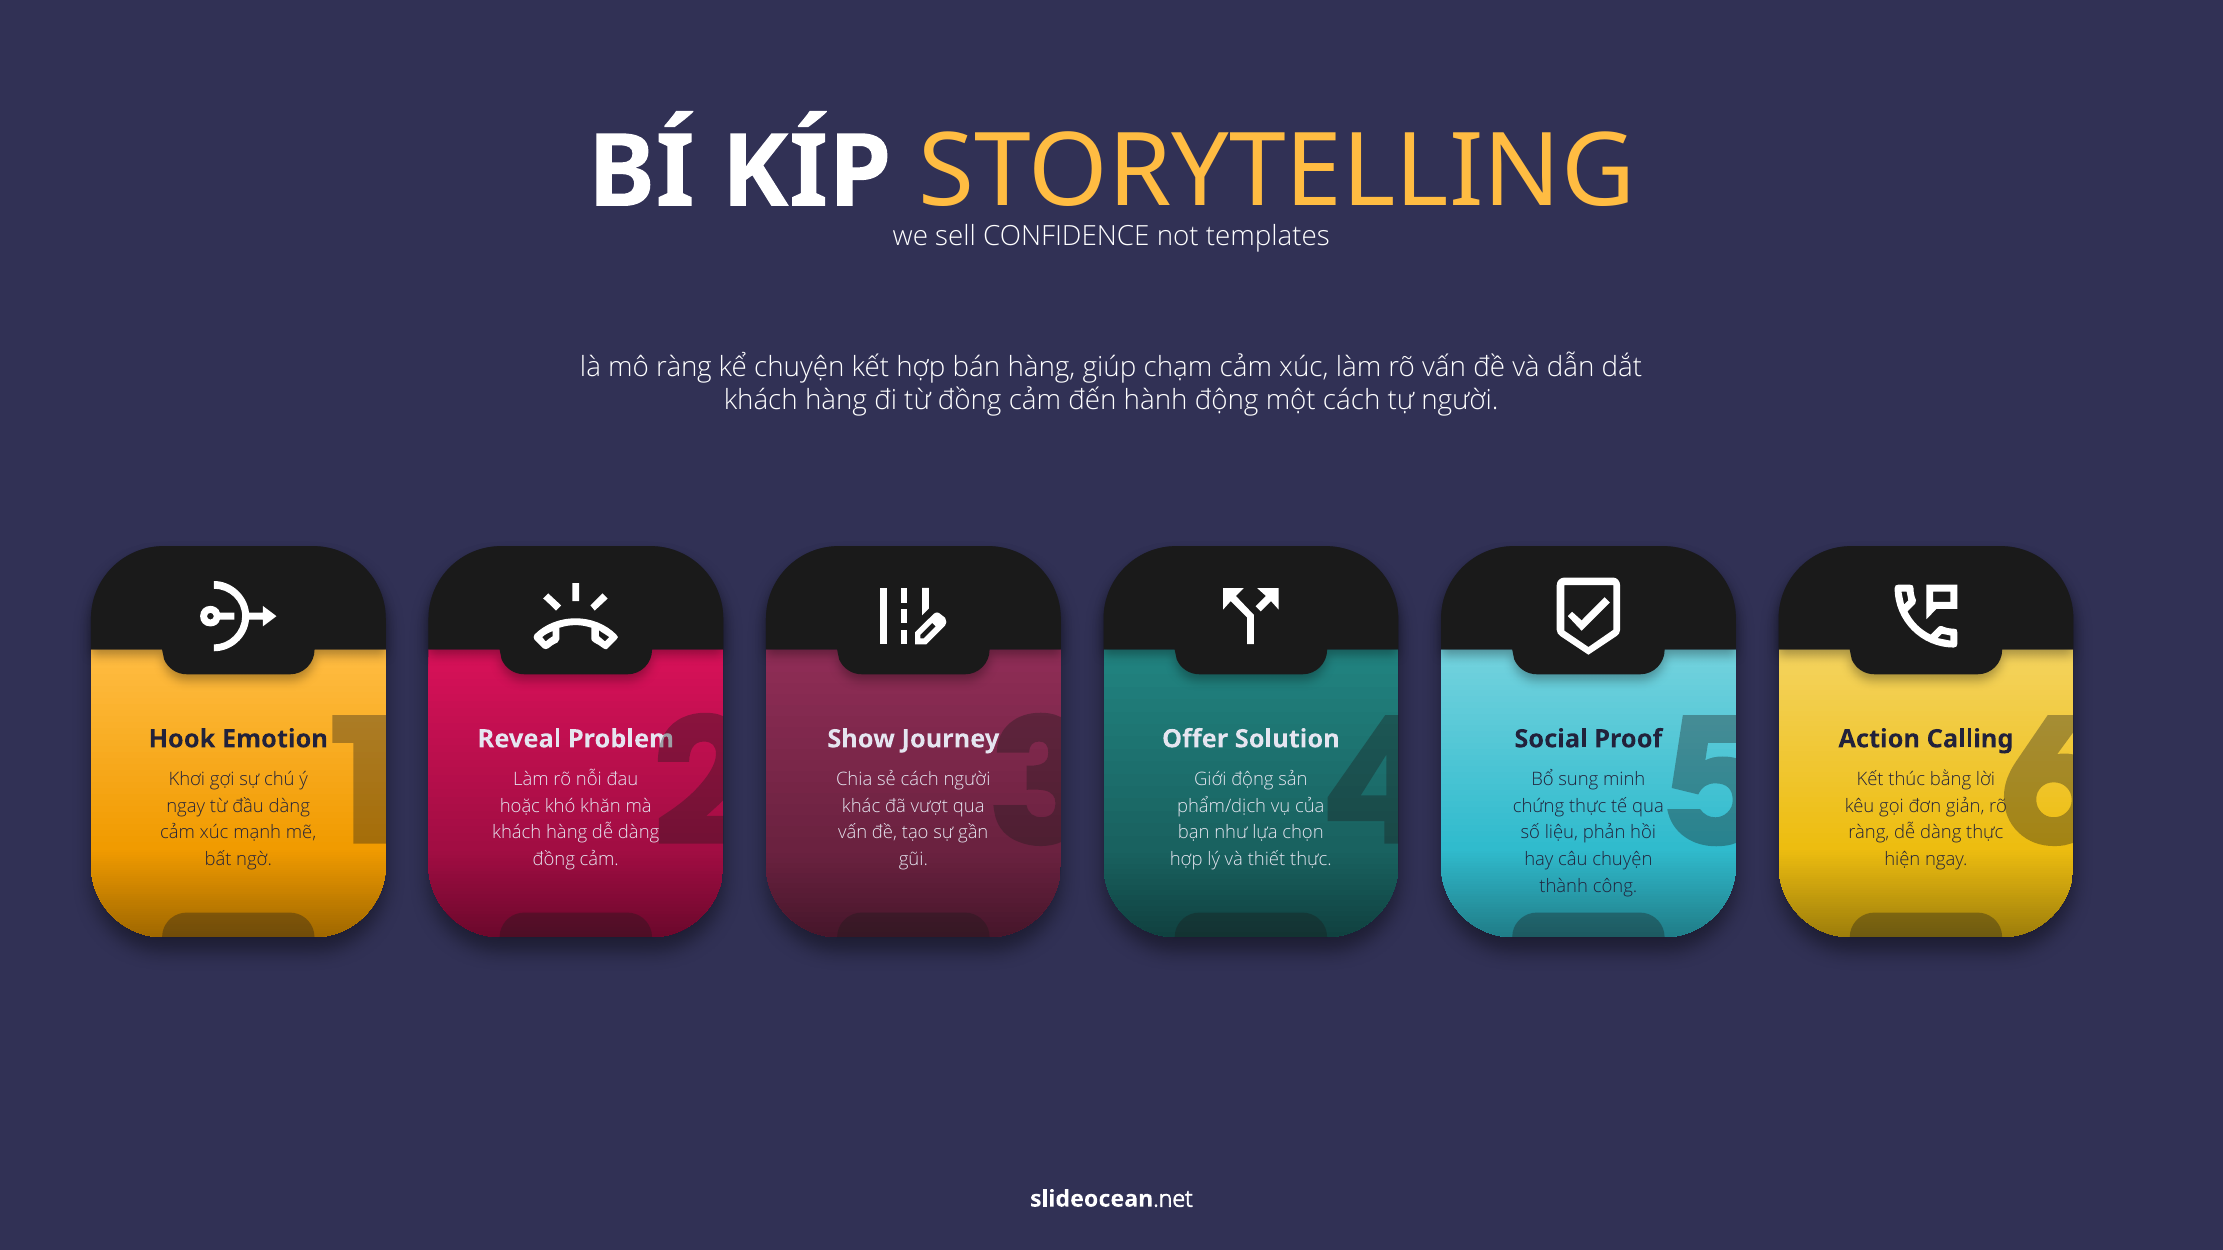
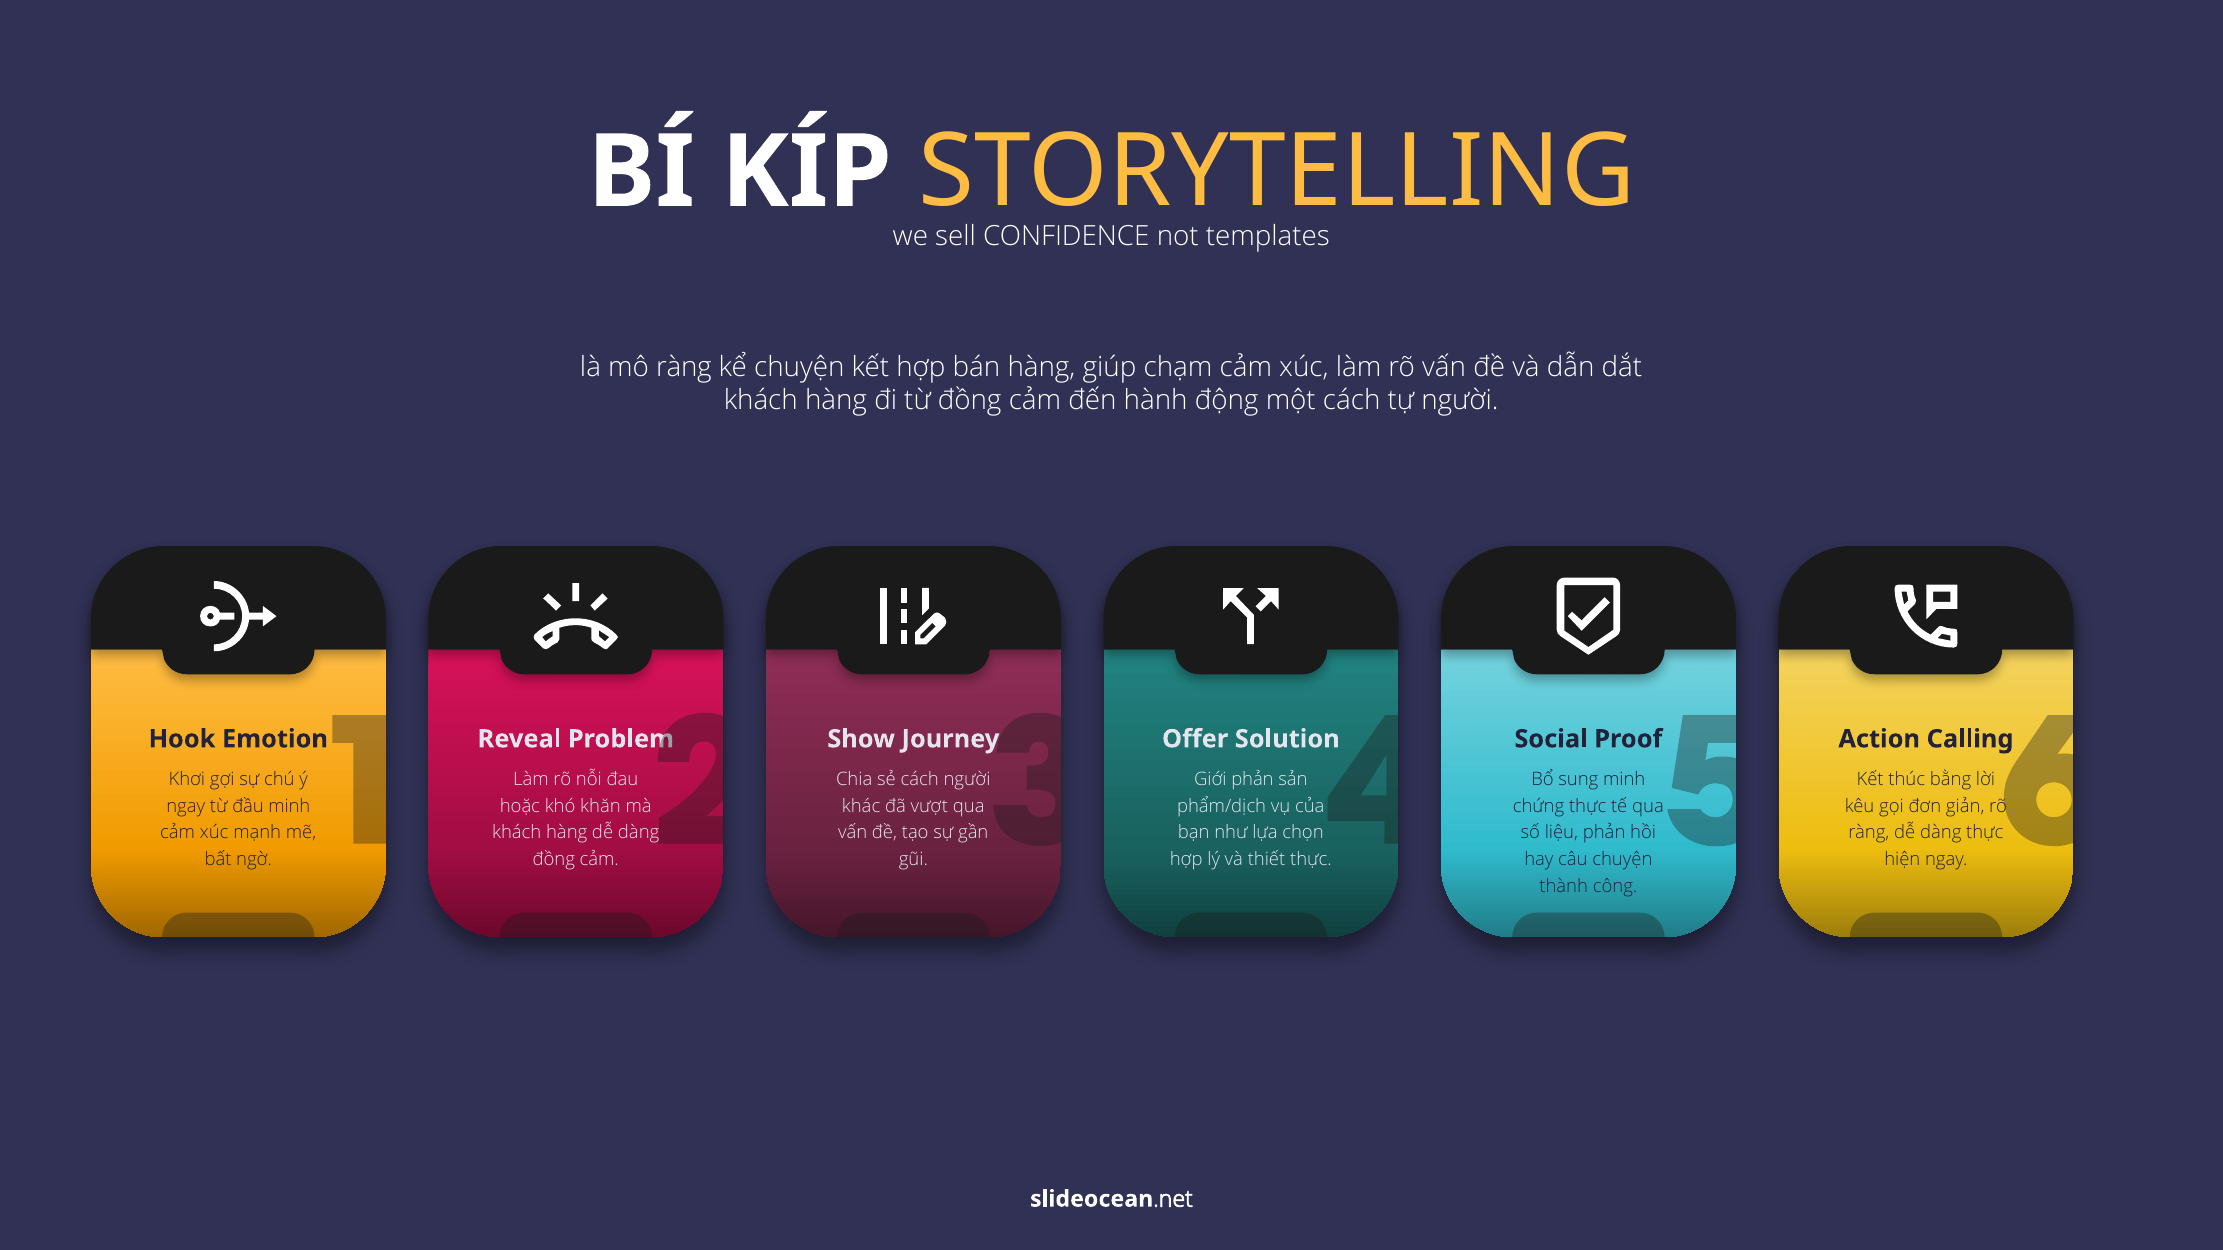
Giới động: động -> phản (1252, 780)
đầu dàng: dàng -> minh (289, 807)
